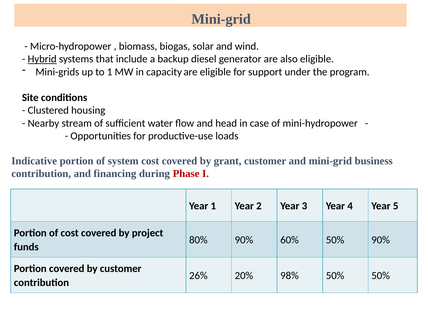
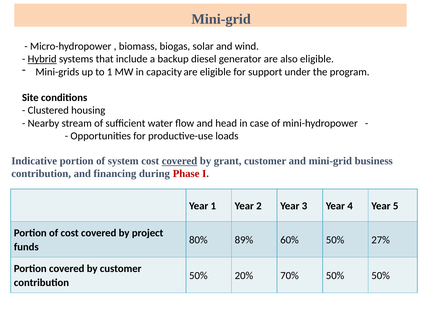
covered underline: none -> present (180, 161)
80% 90%: 90% -> 89% (244, 240)
50% 90%: 90% -> 27% (381, 240)
26%: 26% -> 50% (198, 276)
98%: 98% -> 70% (290, 276)
